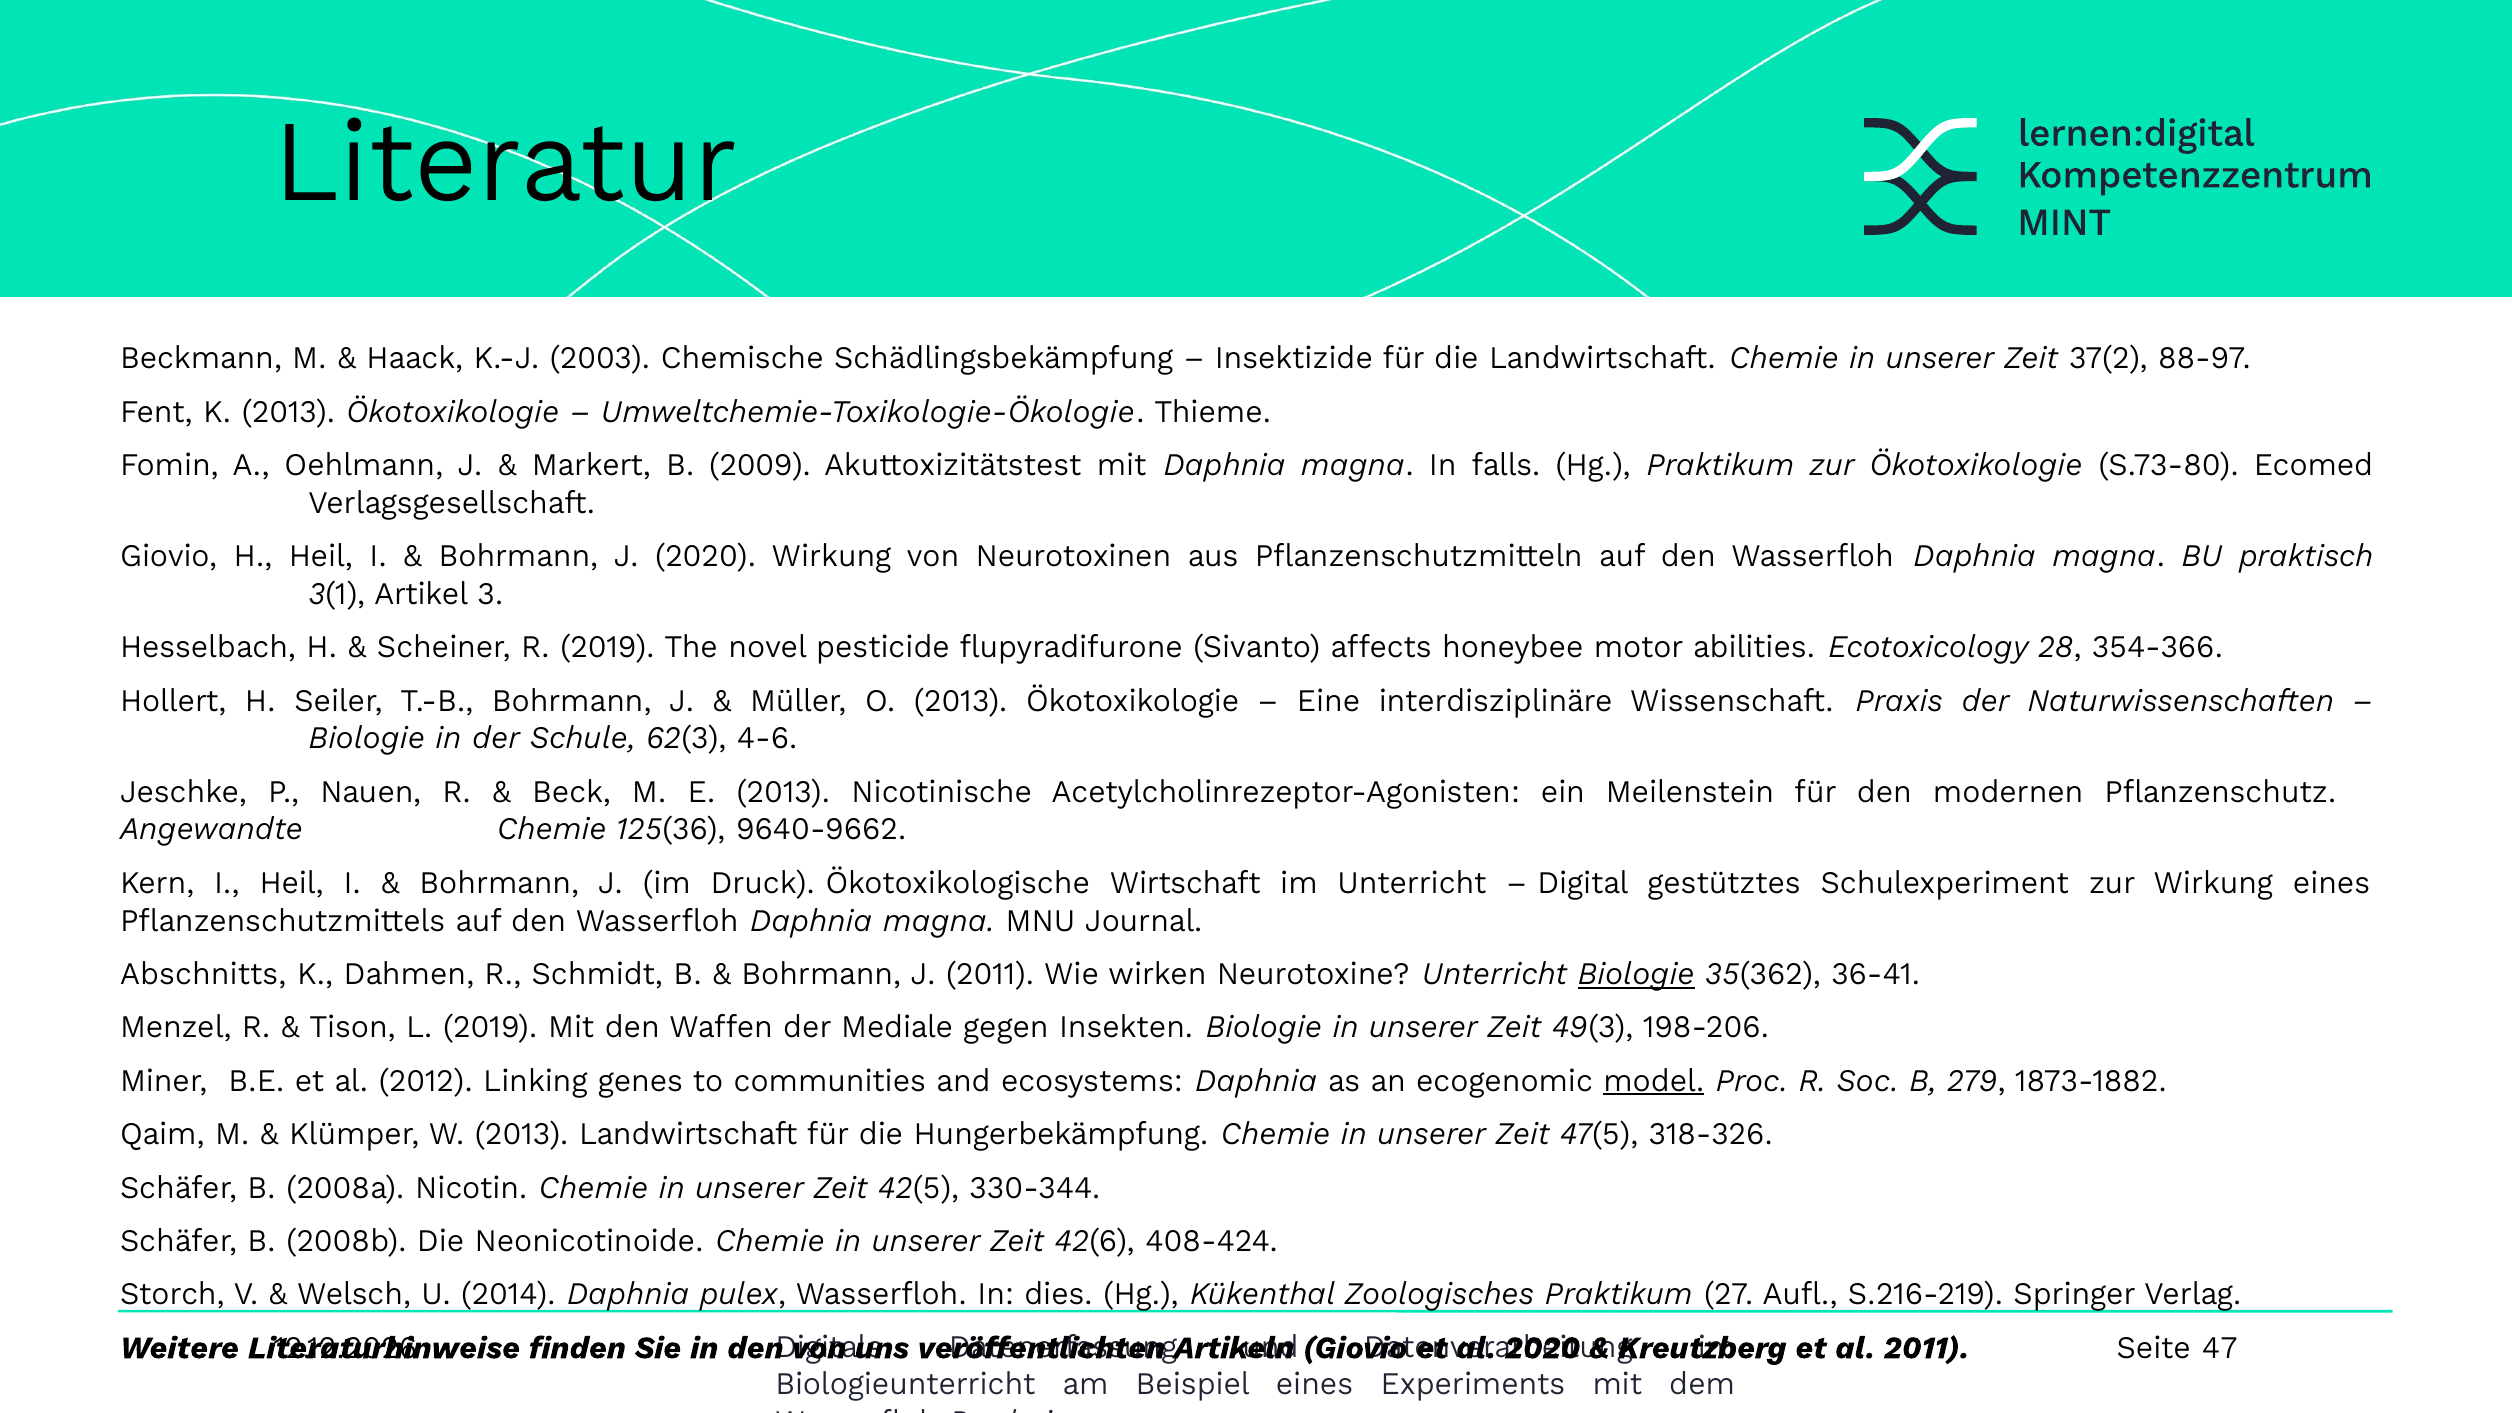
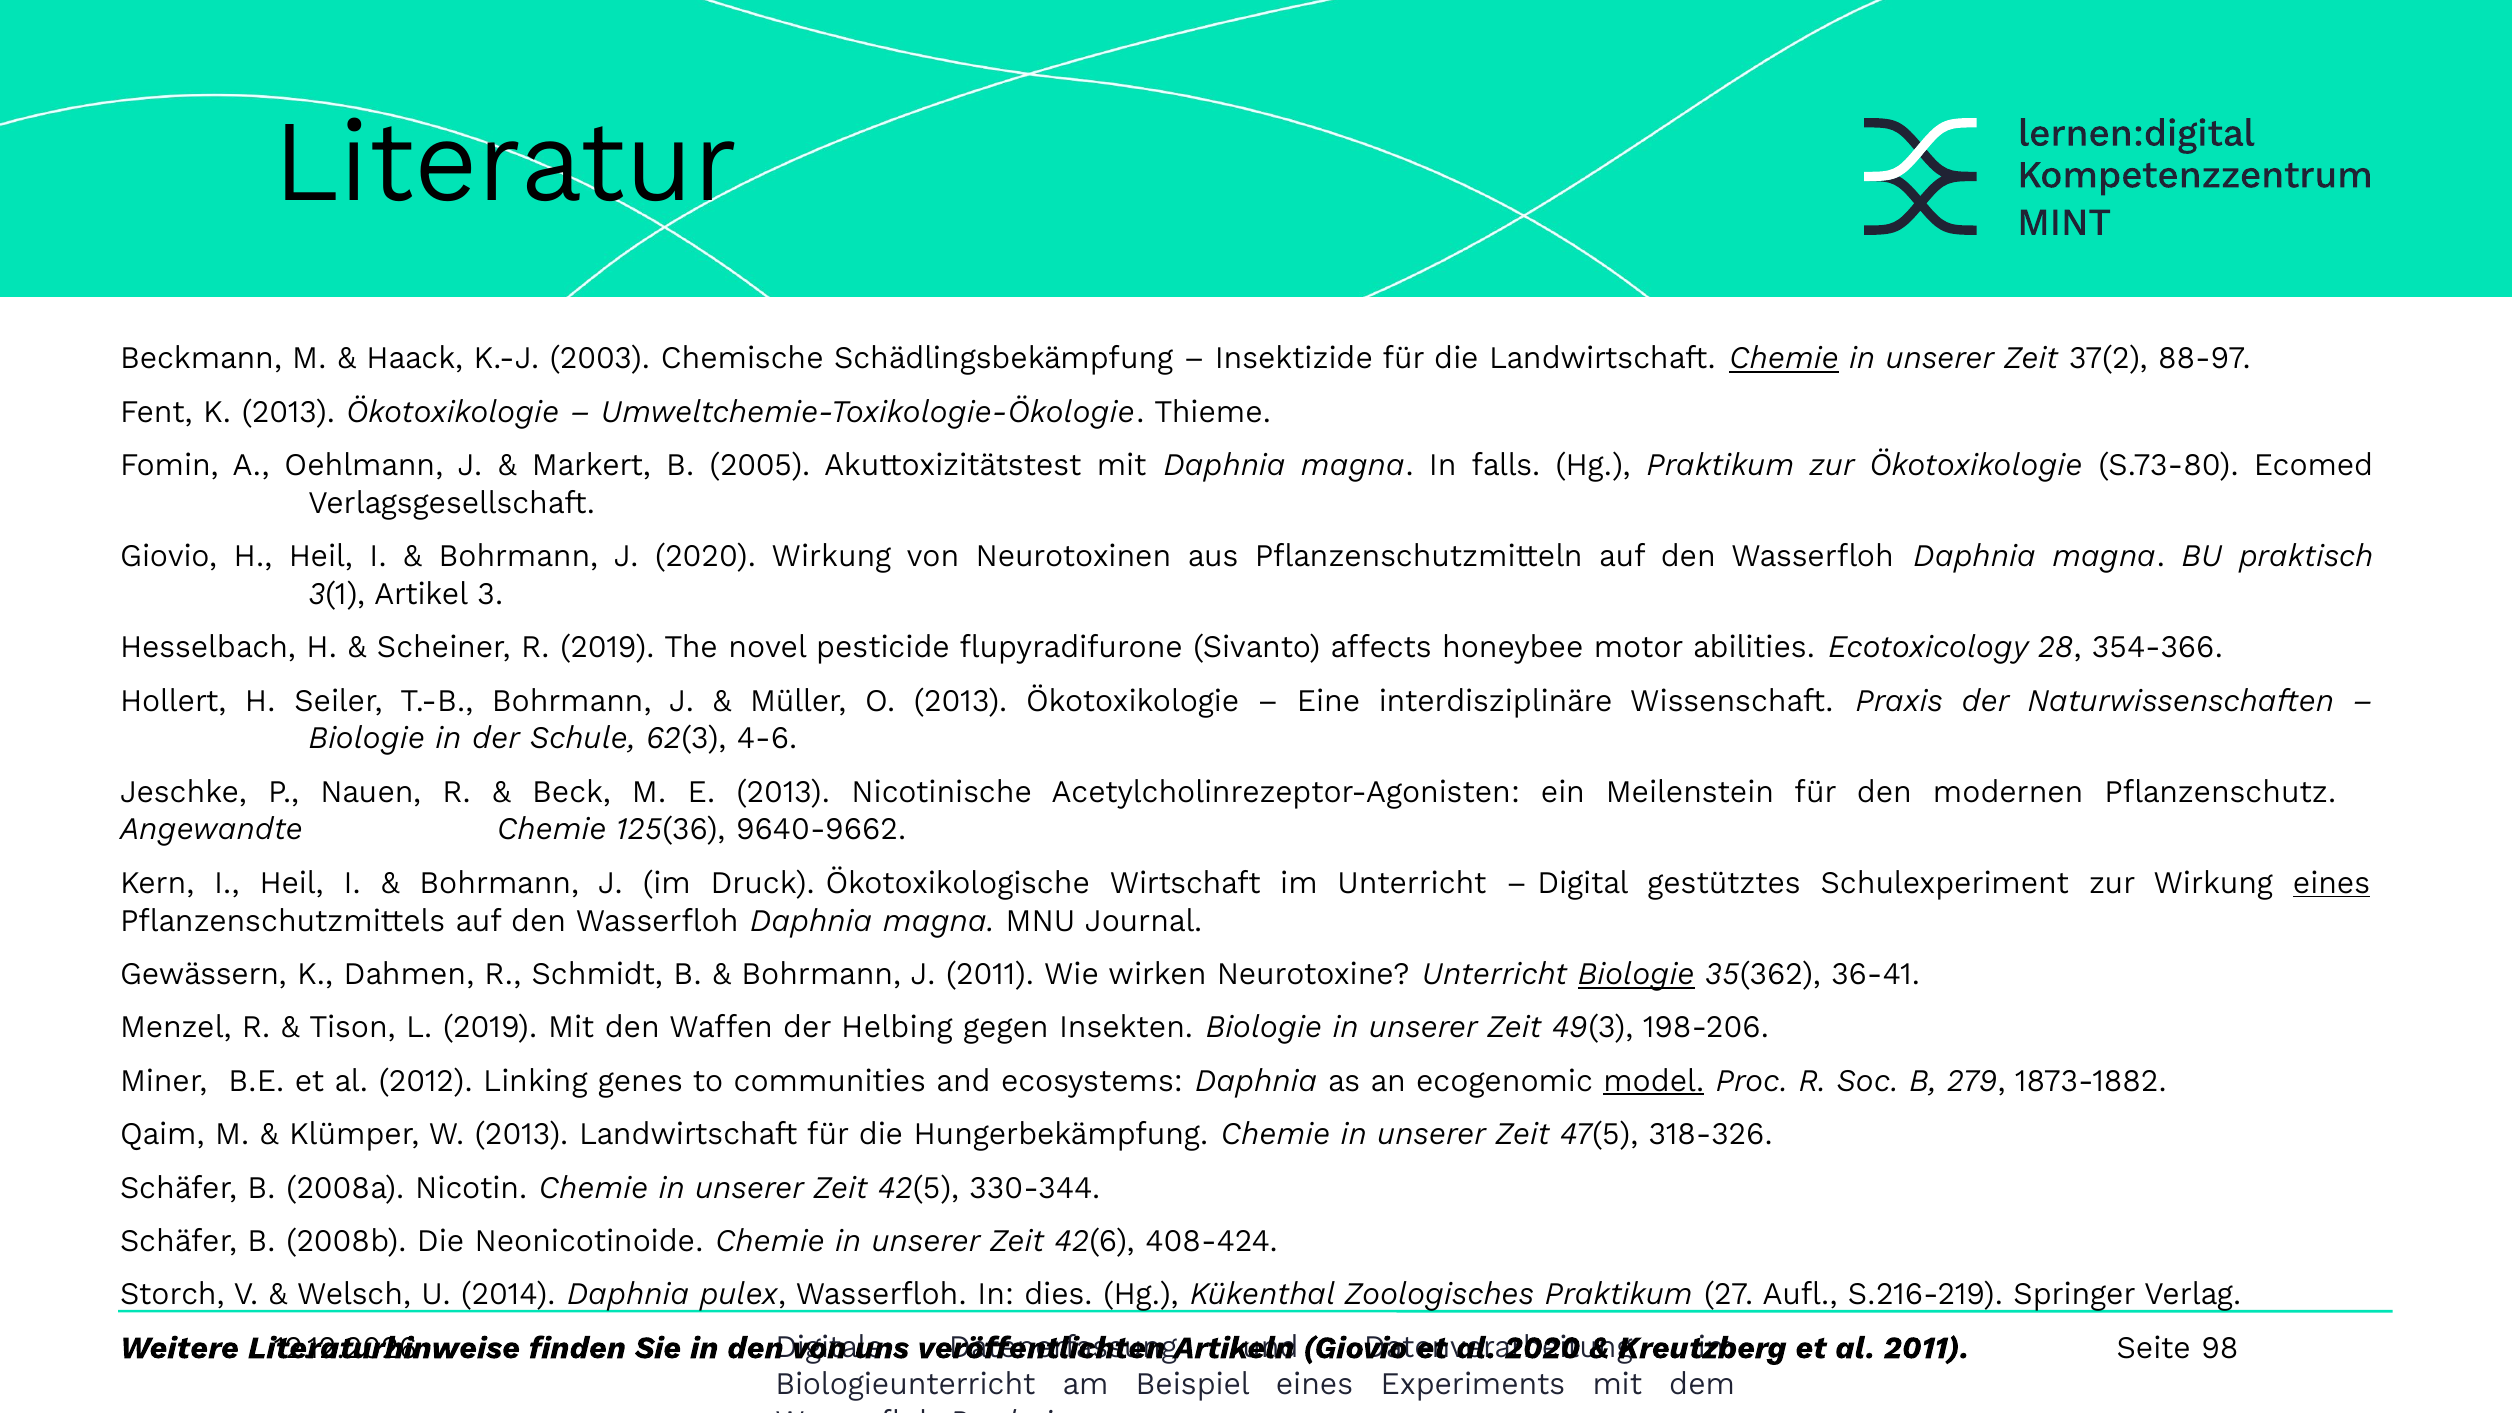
Chemie underline: none -> present (1784, 358)
2009: 2009 -> 2005 (760, 465)
eines underline: none -> present (2332, 883)
Abschnitts: Abschnitts -> Gewässern (203, 974)
Mediale: Mediale -> Helbing (897, 1027)
47: 47 -> 98 (2220, 1348)
